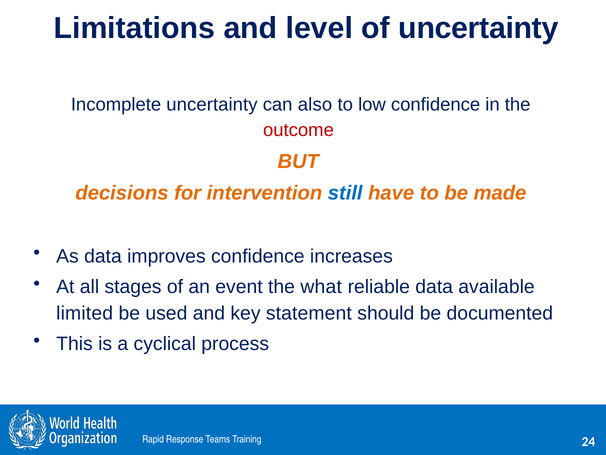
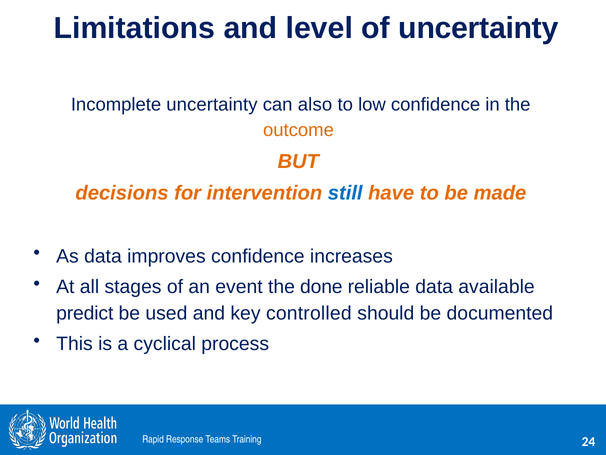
outcome colour: red -> orange (299, 130)
what: what -> done (321, 286)
limited: limited -> predict (85, 313)
statement: statement -> controlled (309, 313)
